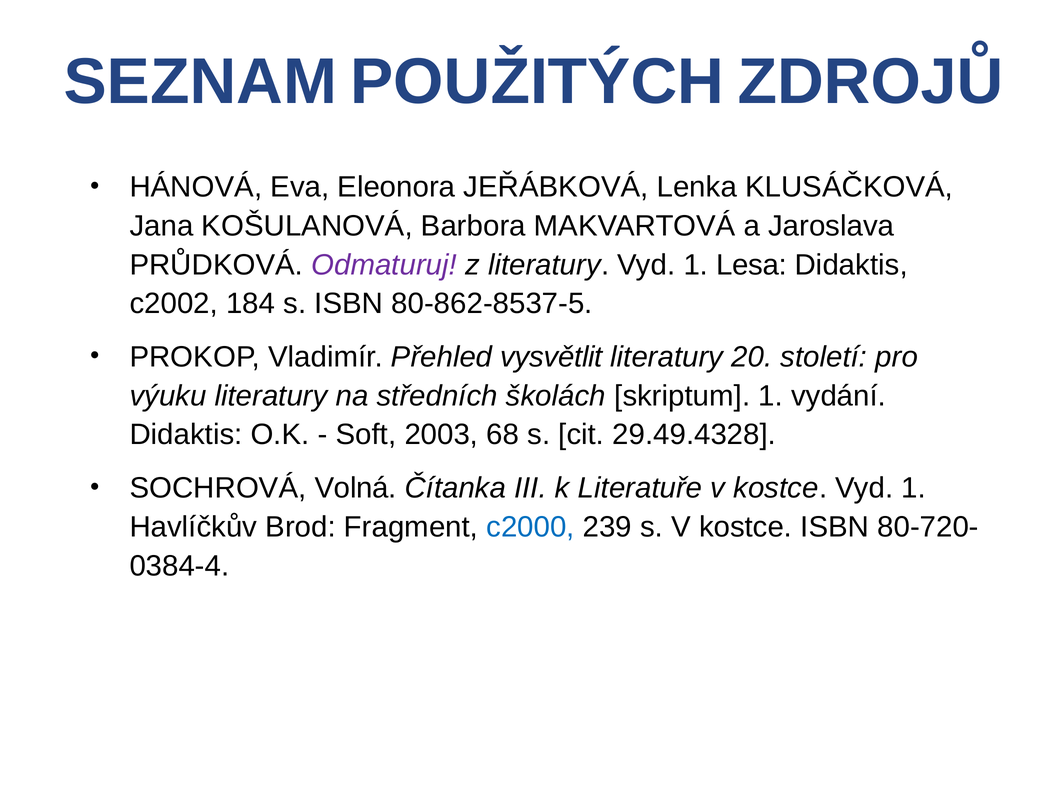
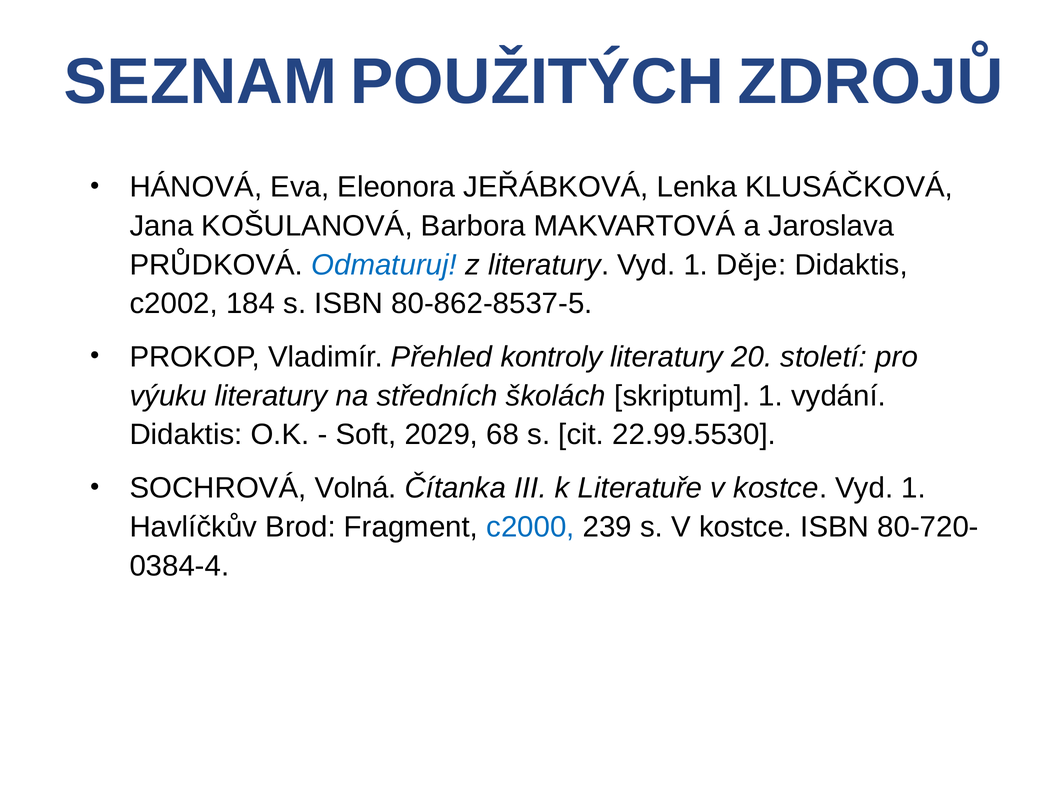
Odmaturuj colour: purple -> blue (384, 265)
Lesa: Lesa -> Děje (751, 265)
vysvětlit: vysvětlit -> kontroly (551, 357)
2003: 2003 -> 2029 (441, 435)
29.49.4328: 29.49.4328 -> 22.99.5530 (694, 435)
